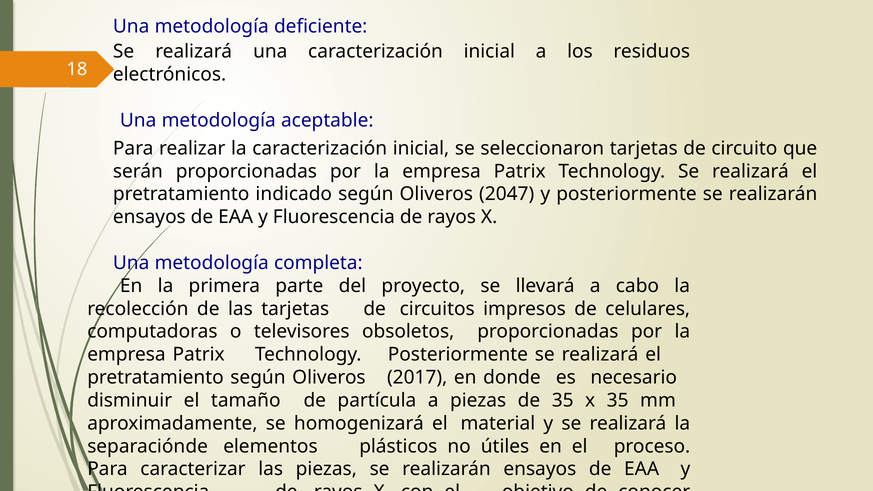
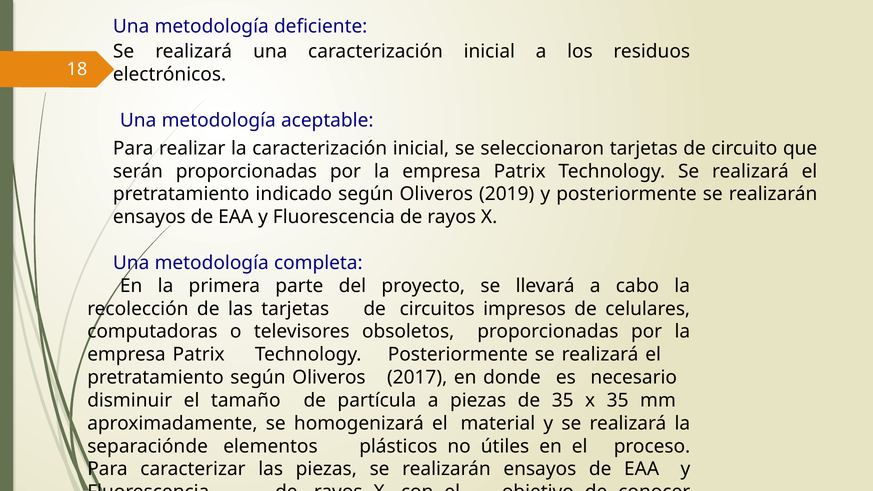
2047: 2047 -> 2019 (507, 194)
